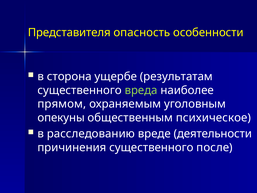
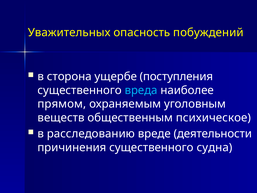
Представителя: Представителя -> Уважительных (69, 32)
особенности: особенности -> побуждений (208, 32)
результатам: результатам -> поступления (176, 76)
вреда colour: light green -> light blue (141, 90)
опекуны: опекуны -> веществ (61, 118)
после: после -> судна (214, 147)
